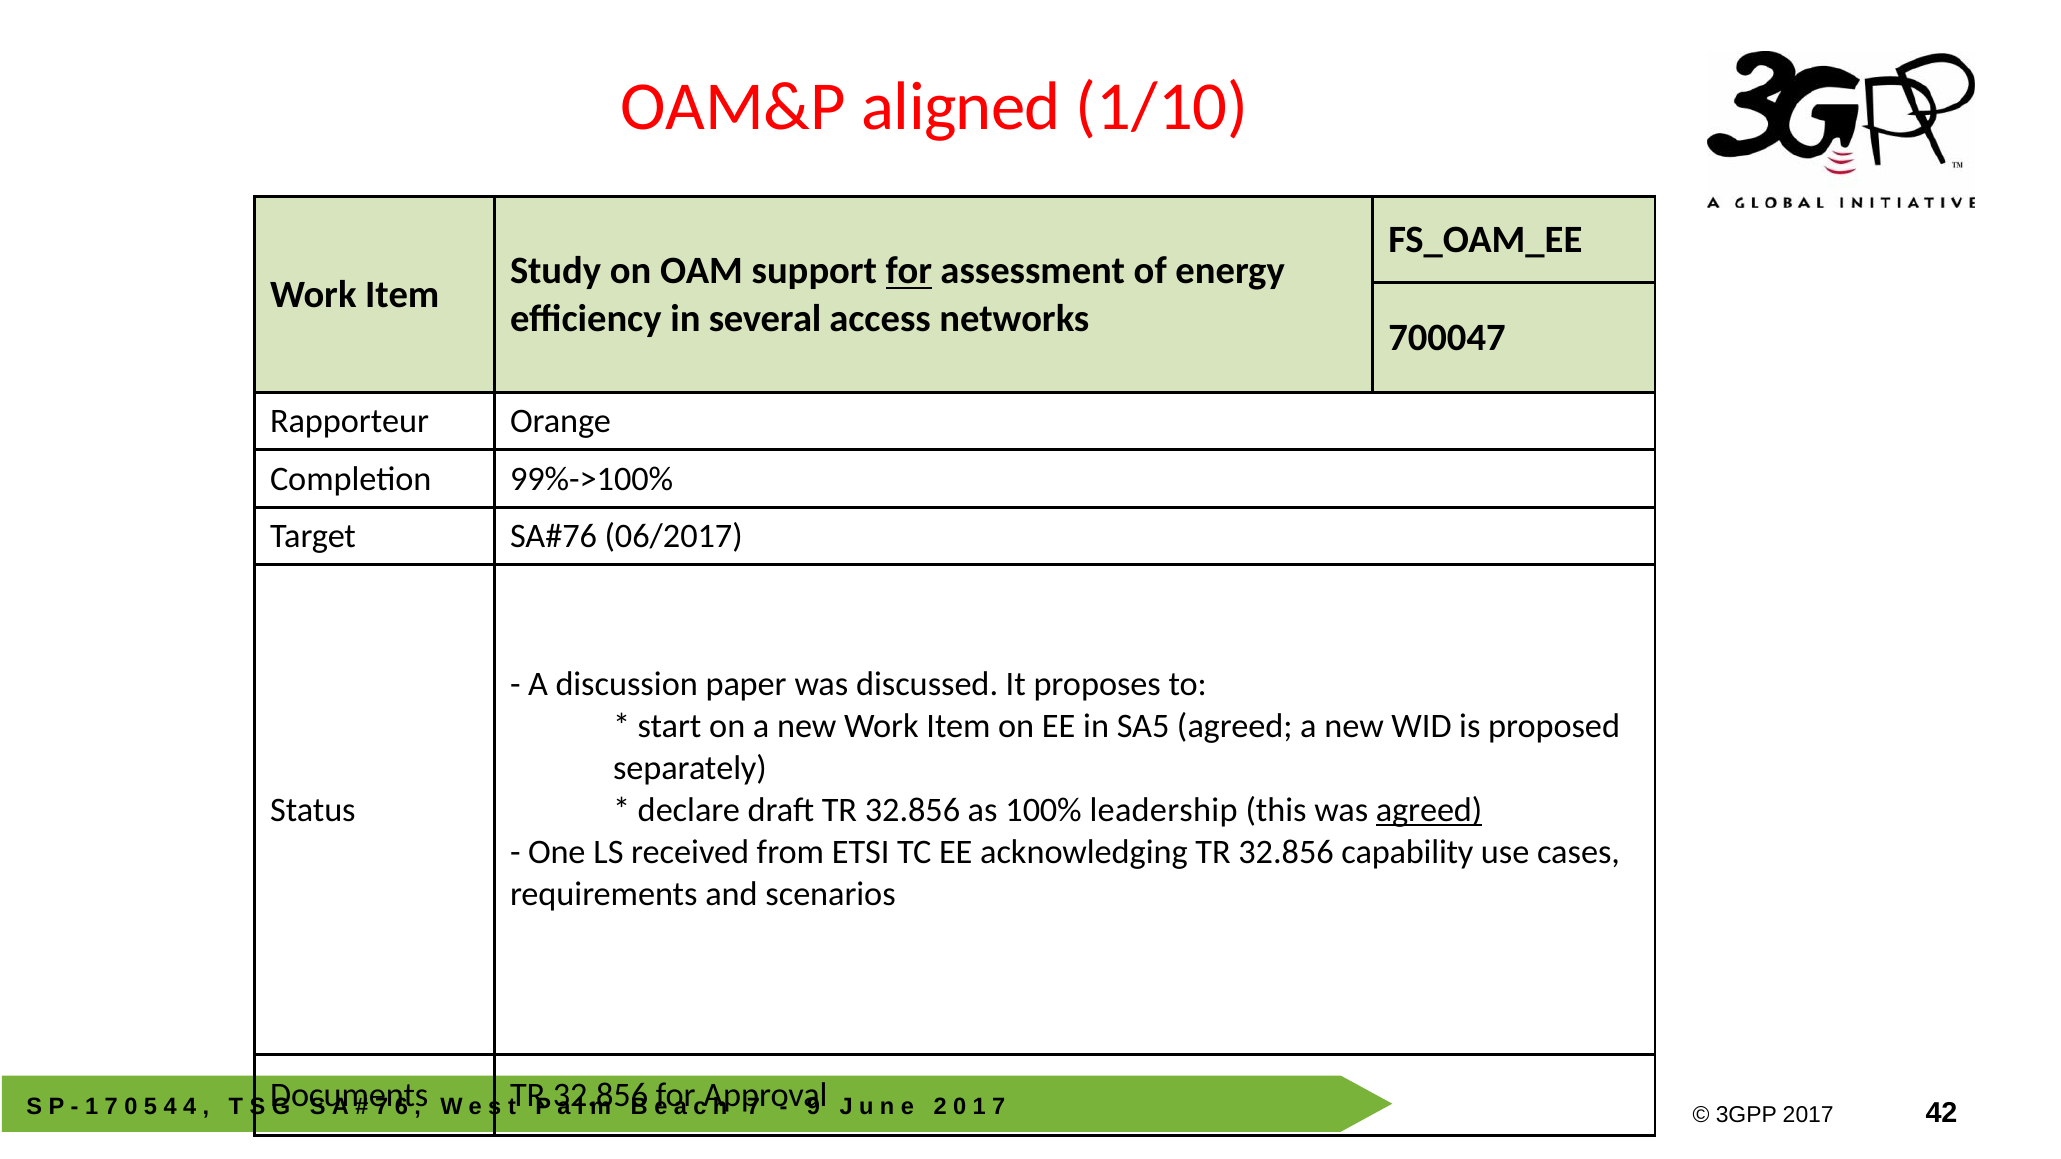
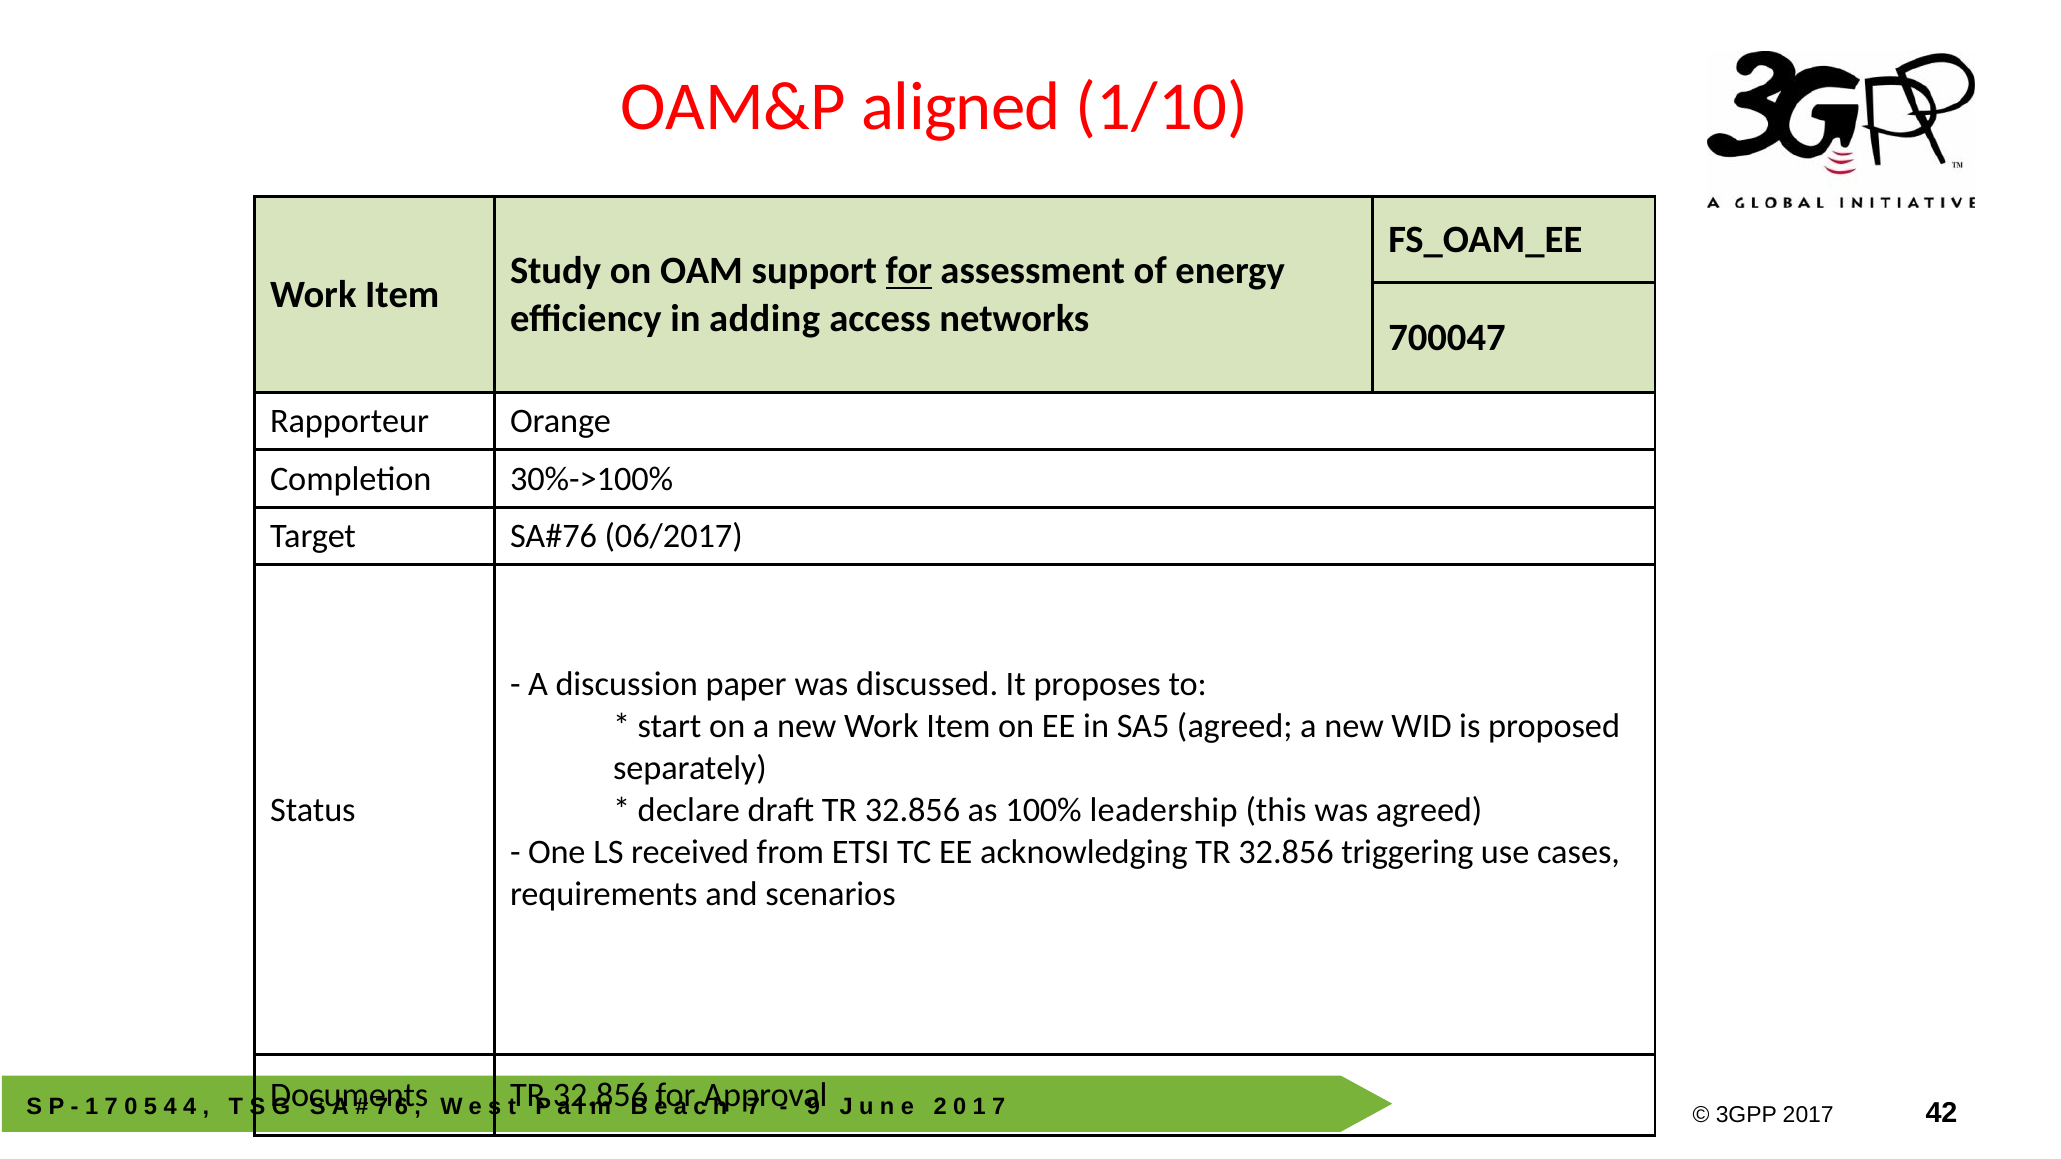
several: several -> adding (765, 318)
99%->100%: 99%->100% -> 30%->100% (592, 479)
agreed underline: present -> none (1429, 810)
capability: capability -> triggering (1407, 852)
